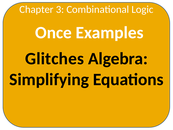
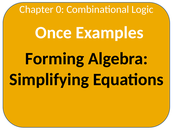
3: 3 -> 0 (60, 9)
Glitches: Glitches -> Forming (55, 59)
